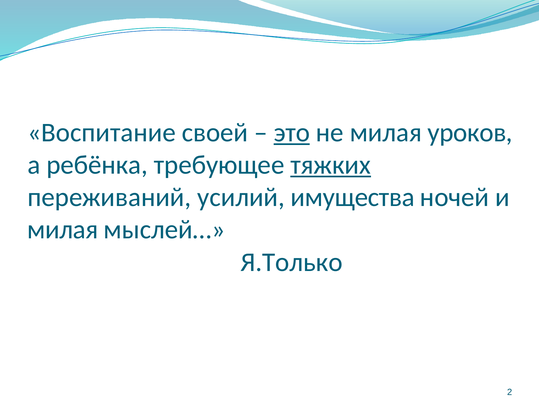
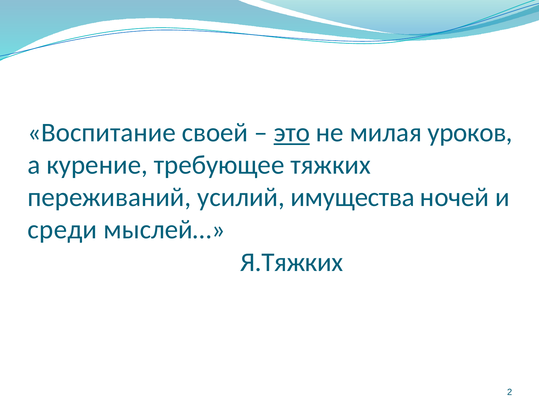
ребёнка: ребёнка -> курение (97, 165)
тяжких underline: present -> none (331, 165)
милая: милая -> среди (62, 229)
Я.Только: Я.Только -> Я.Тяжких (292, 262)
